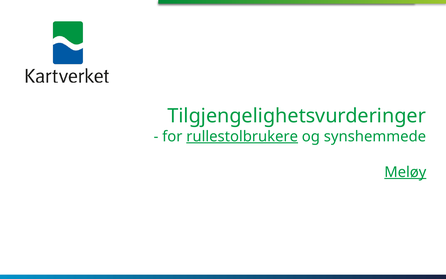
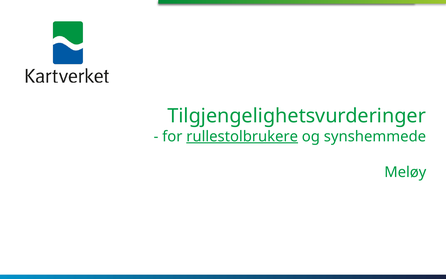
Meløy underline: present -> none (405, 172)
